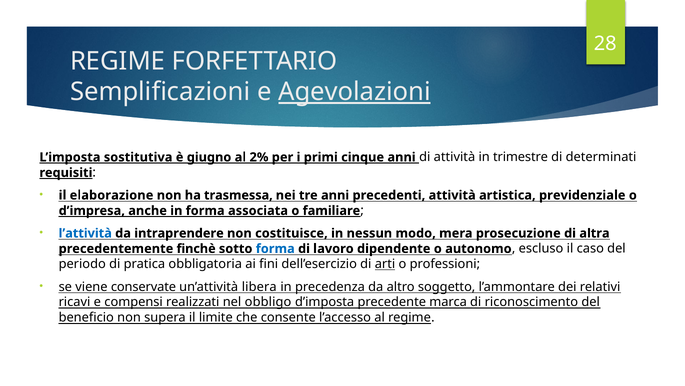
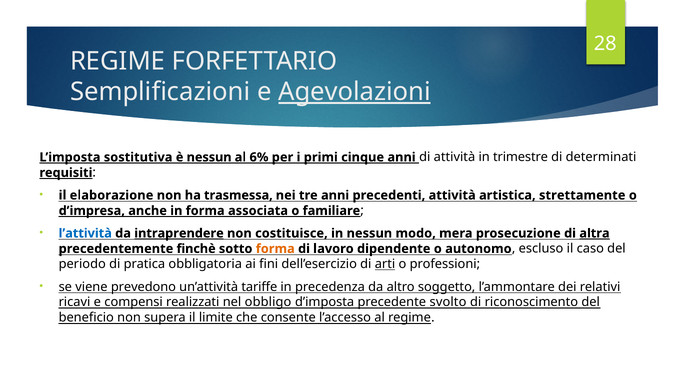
è giugno: giugno -> nessun (209, 157)
2%: 2% -> 6% (259, 157)
previdenziale: previdenziale -> strettamente (582, 195)
intraprendere underline: none -> present (179, 233)
altra underline: none -> present (594, 233)
forma colour: blue -> orange (275, 248)
conservate: conservate -> prevedono (143, 286)
libera: libera -> tariffe (259, 286)
marca: marca -> svolto (448, 302)
